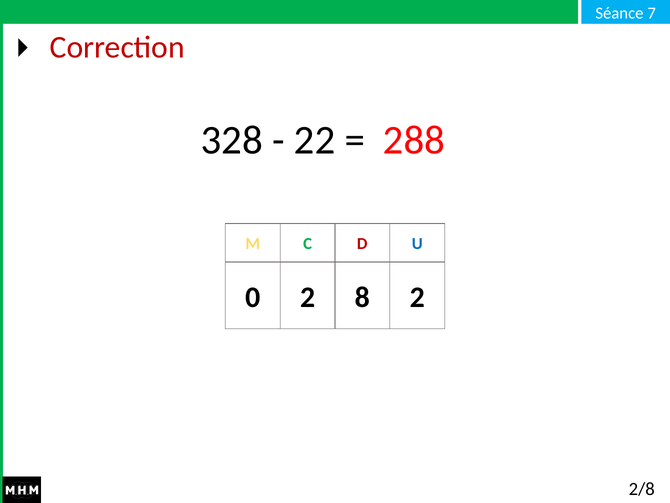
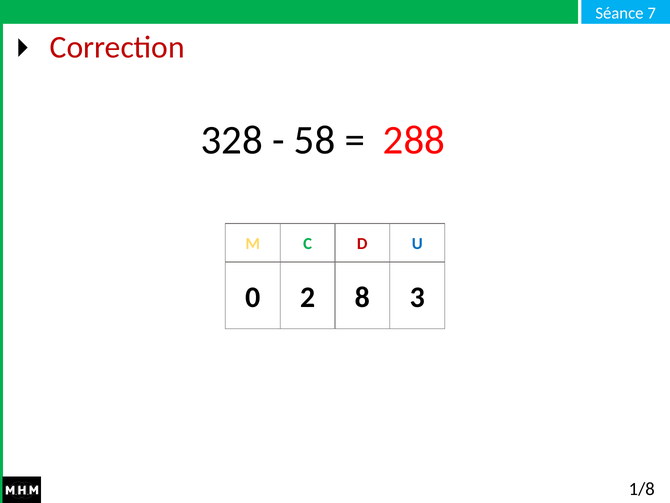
22: 22 -> 58 (315, 140)
8 2: 2 -> 3 (417, 297)
2/8: 2/8 -> 1/8 (642, 489)
